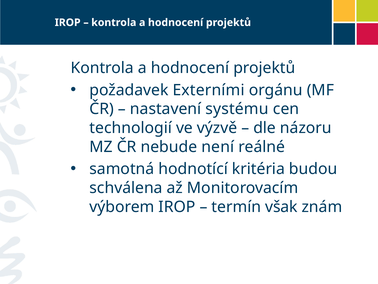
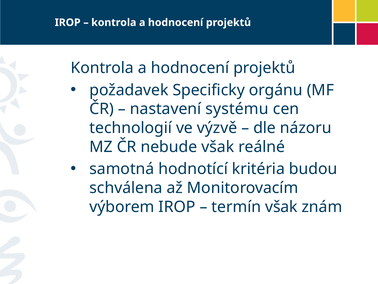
Externími: Externími -> Specificky (209, 90)
nebude není: není -> však (218, 147)
